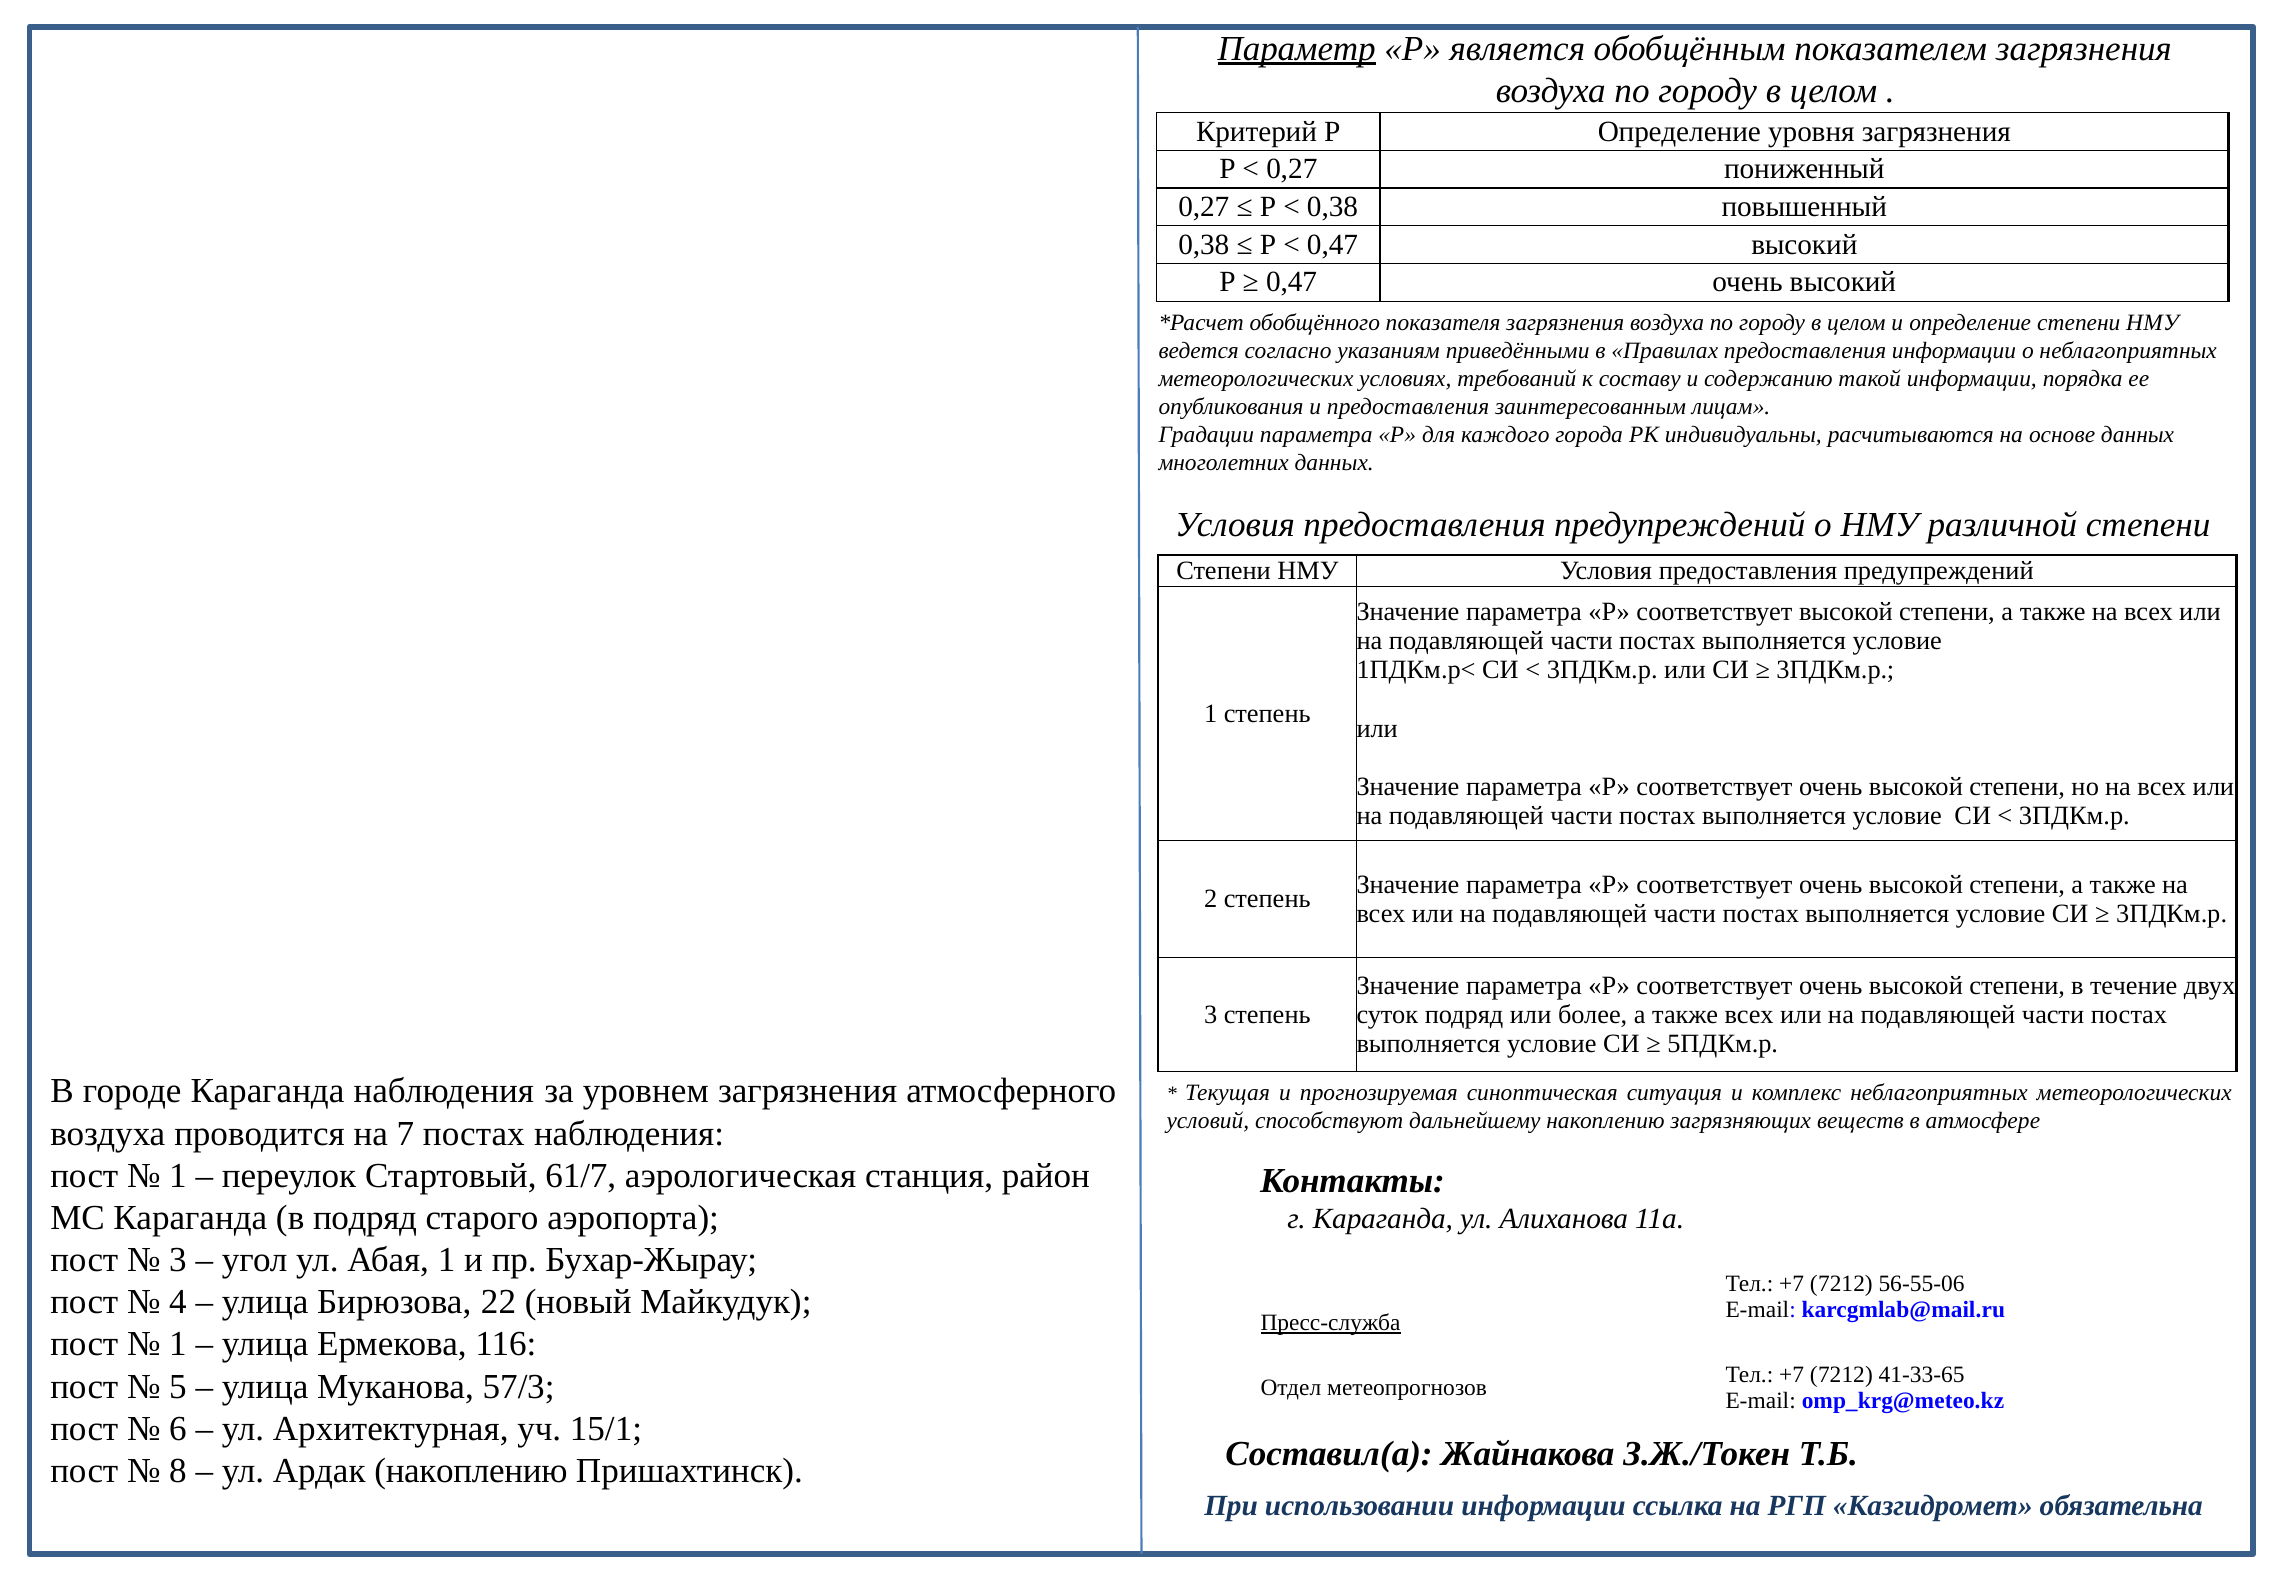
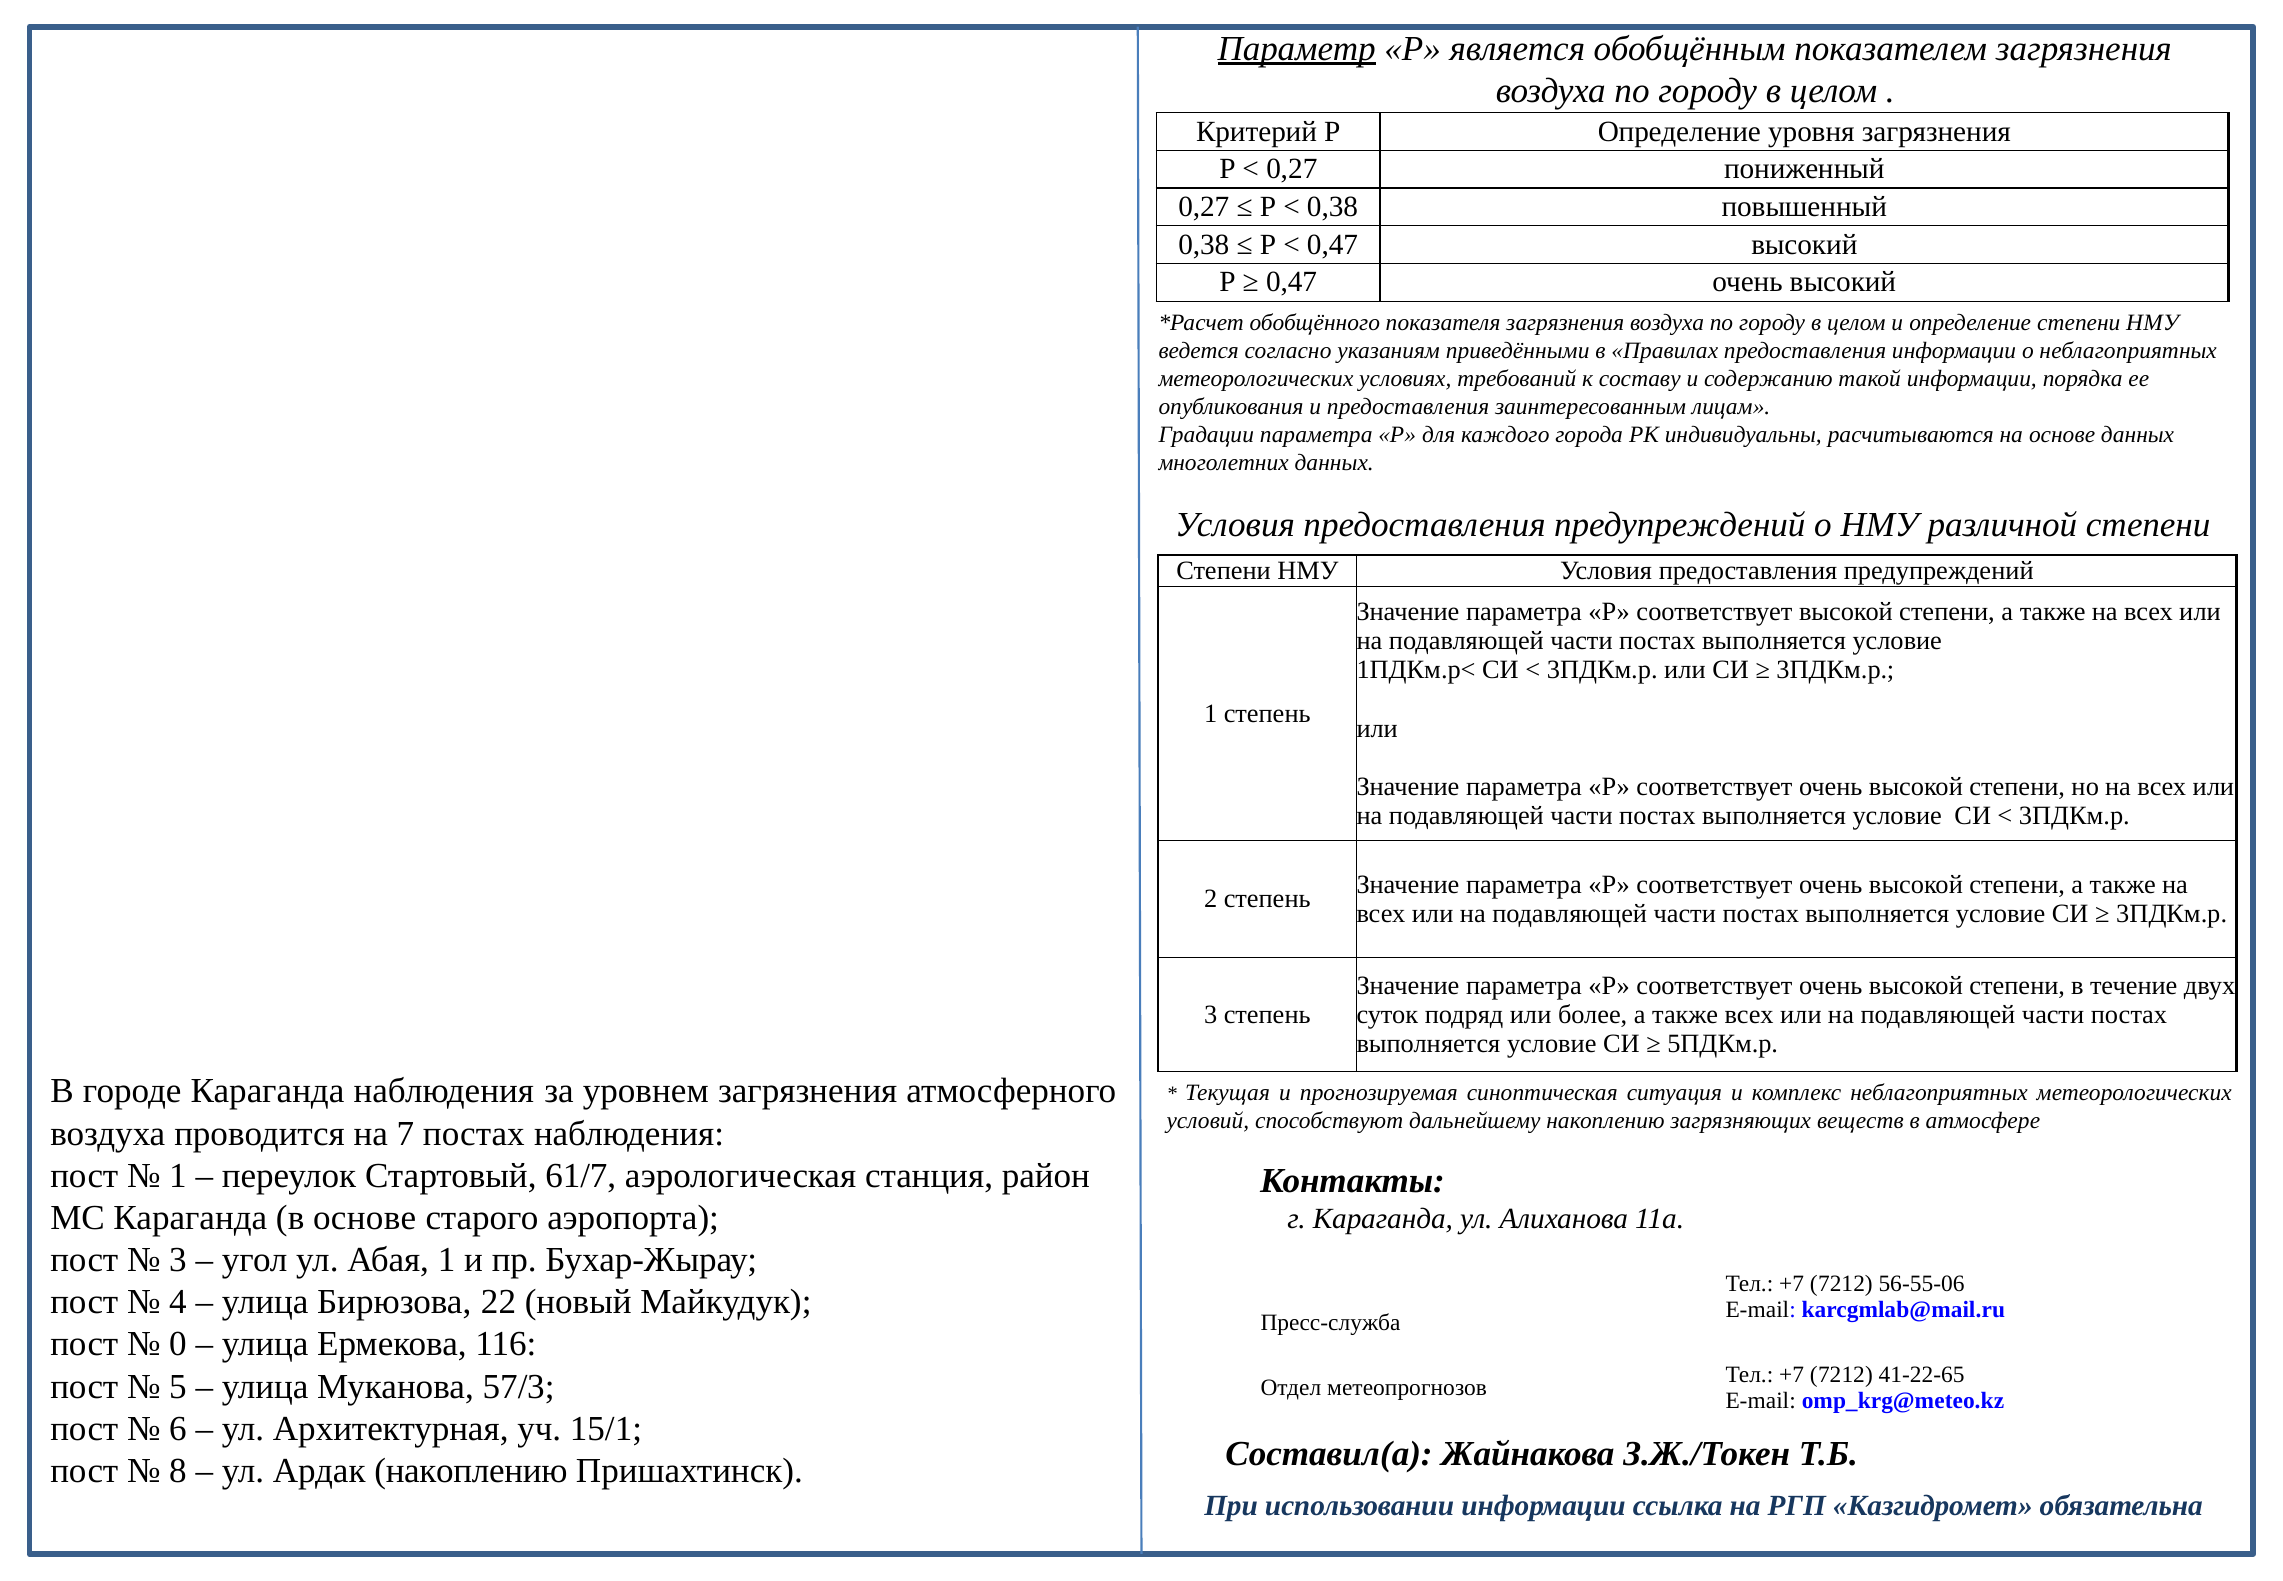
в подряд: подряд -> основе (365, 1217)
Пресс-служба underline: present -> none (1331, 1322)
1: 1 -> 0 (178, 1344)
41-33-65: 41-33-65 -> 41-22-65 (1922, 1375)
